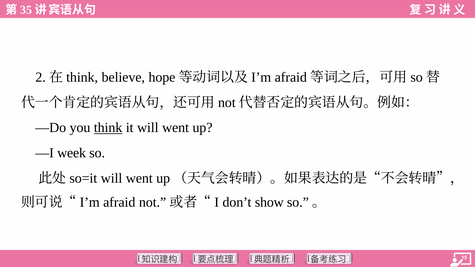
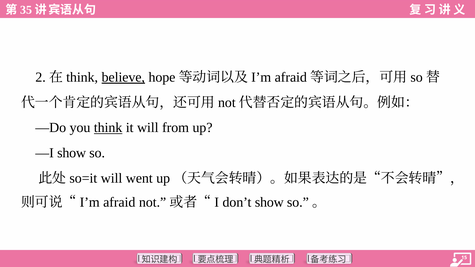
believe underline: none -> present (123, 77)
it will went: went -> from (176, 128)
—I week: week -> show (72, 153)
